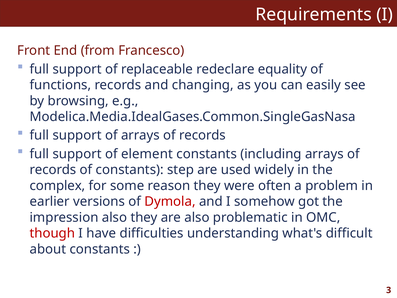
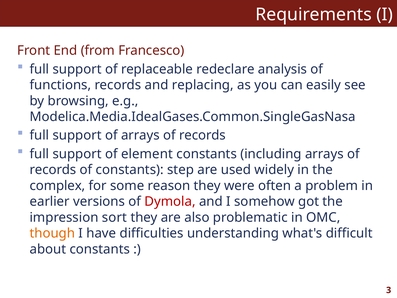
equality: equality -> analysis (282, 69)
changing: changing -> replacing (203, 85)
impression also: also -> sort (114, 217)
though colour: red -> orange (52, 233)
